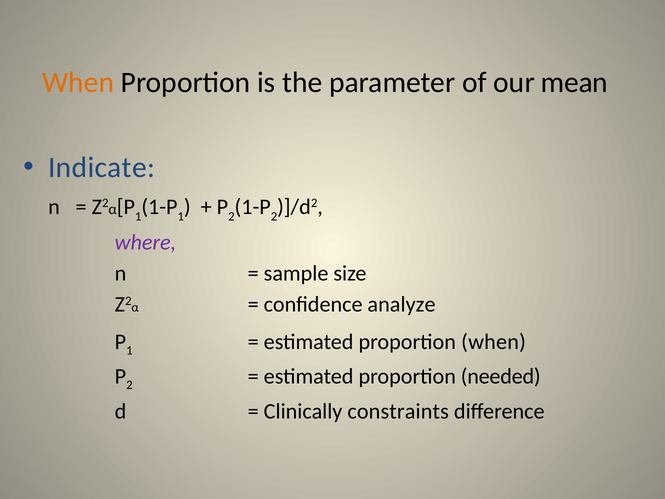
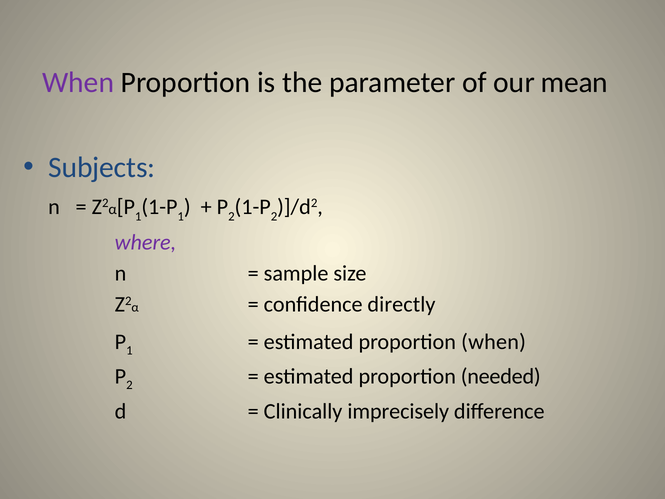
When colour: orange -> purple (78, 82)
Indicate: Indicate -> Subjects (102, 167)
analyze: analyze -> directly (401, 304)
constraints: constraints -> imprecisely (398, 411)
